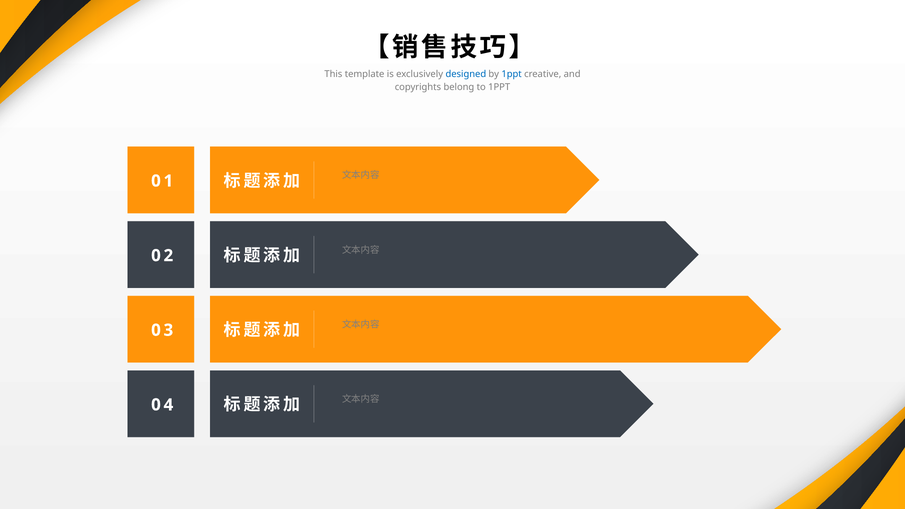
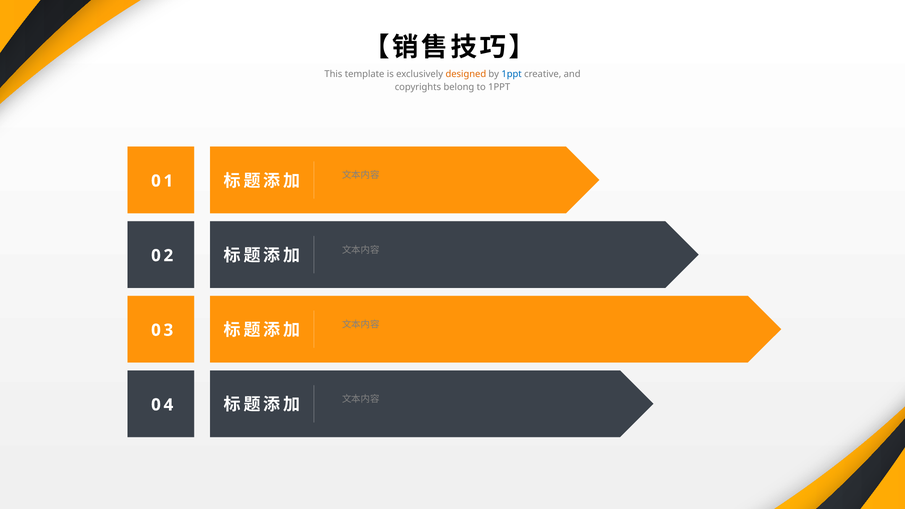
designed colour: blue -> orange (466, 74)
